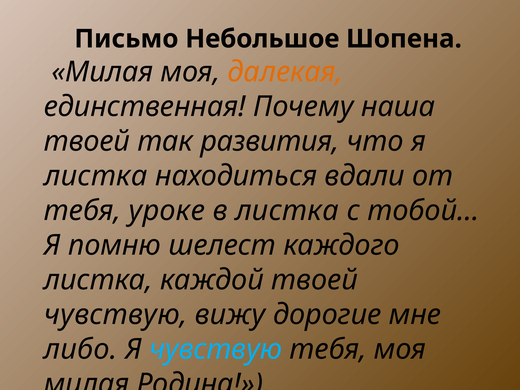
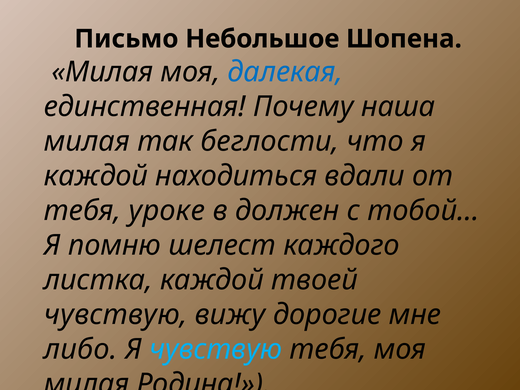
далекая colour: orange -> blue (285, 72)
твоей: твоей -> милая (87, 141)
развития: развития -> беглости (270, 141)
листка: листка -> каждой (96, 176)
в листка: листка -> должен (287, 211)
